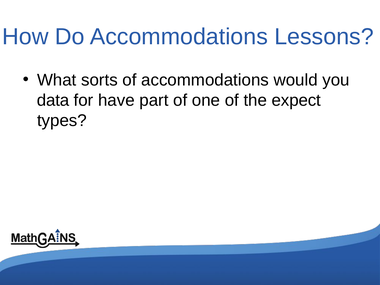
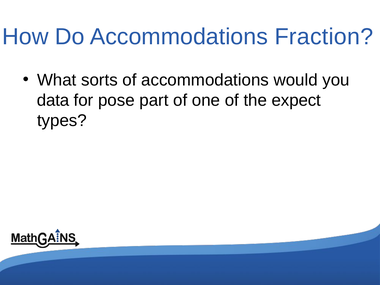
Lessons: Lessons -> Fraction (324, 37)
have: have -> pose (116, 100)
